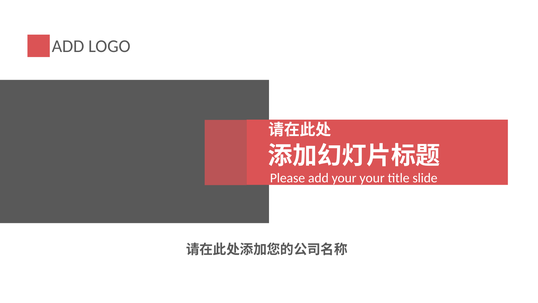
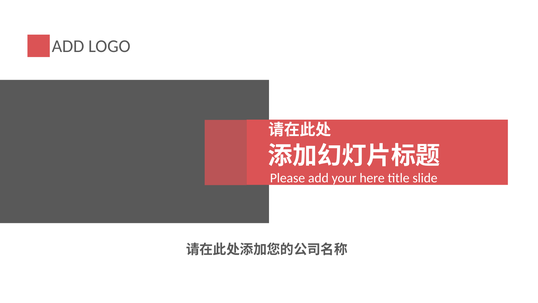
your your: your -> here (372, 178)
